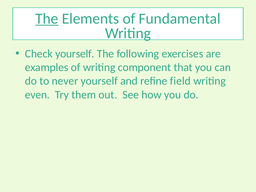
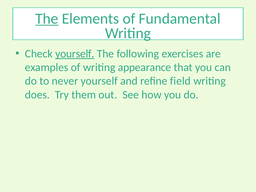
yourself underline: none -> present (75, 54)
component: component -> appearance (145, 67)
even: even -> does (37, 95)
